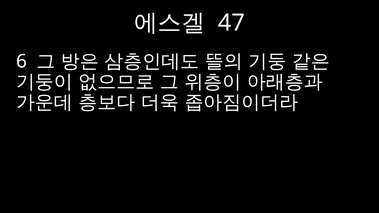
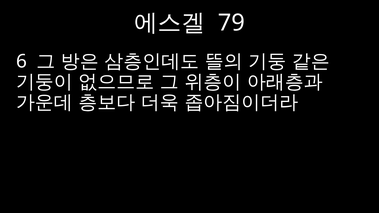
47: 47 -> 79 (231, 23)
